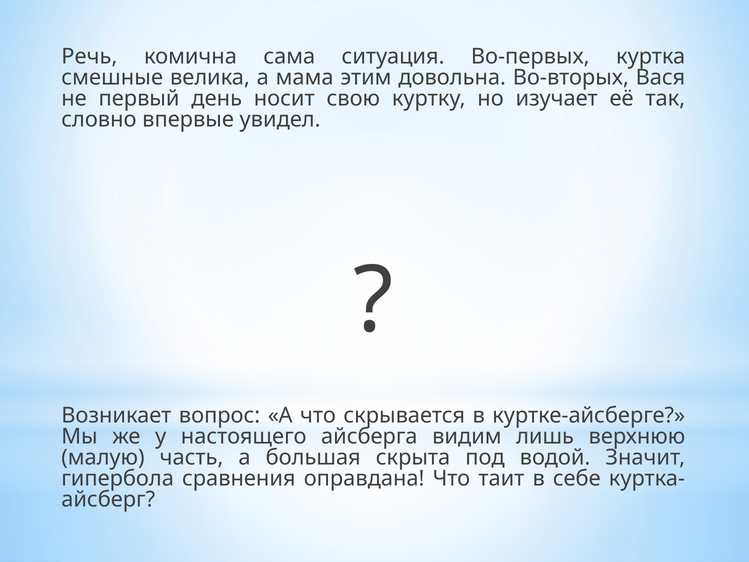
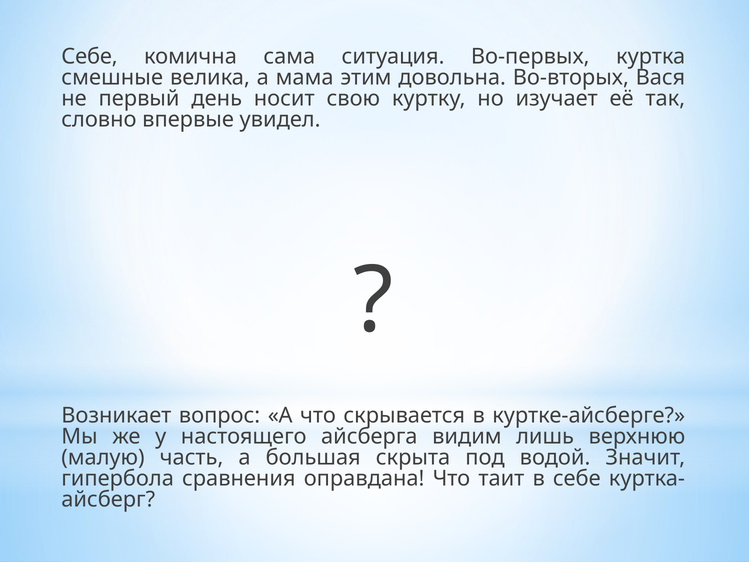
Речь: Речь -> Себе (89, 57)
